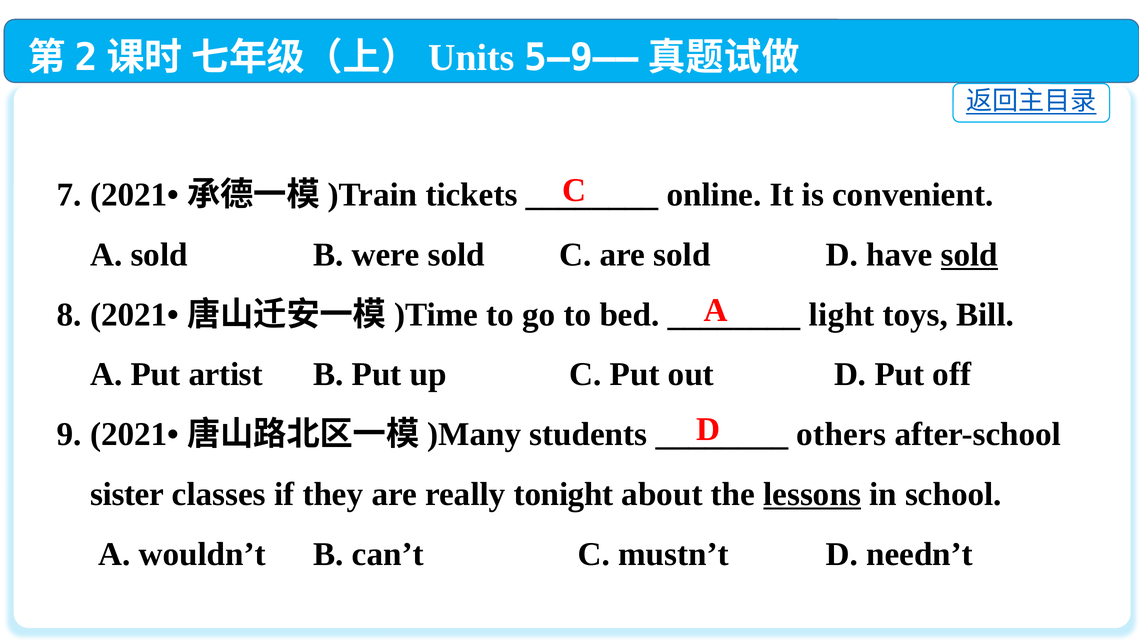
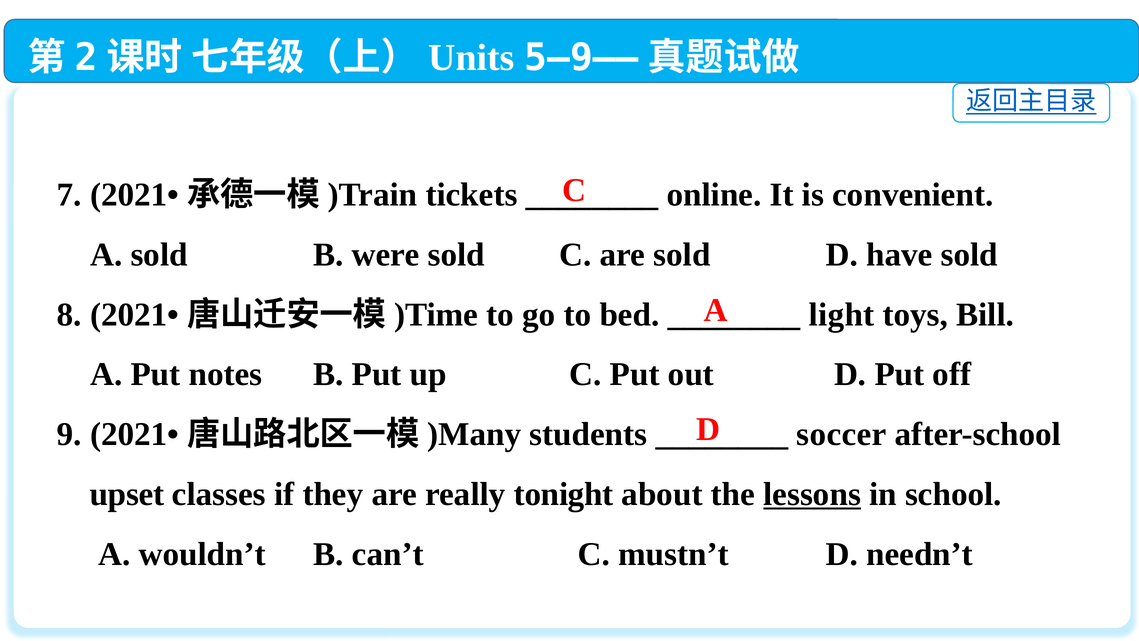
sold underline: present -> none (969, 255)
artist: artist -> notes (225, 374)
others: others -> soccer (841, 434)
sister: sister -> upset (127, 494)
